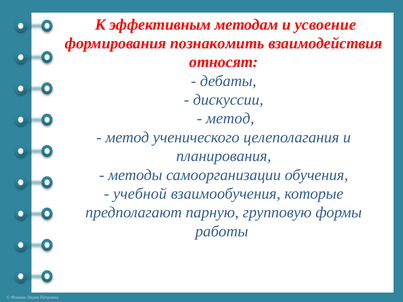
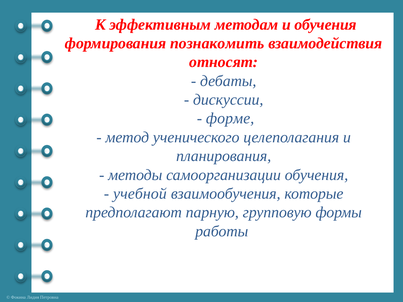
и усвоение: усвоение -> обучения (326, 25)
метод: метод -> форме (230, 119)
